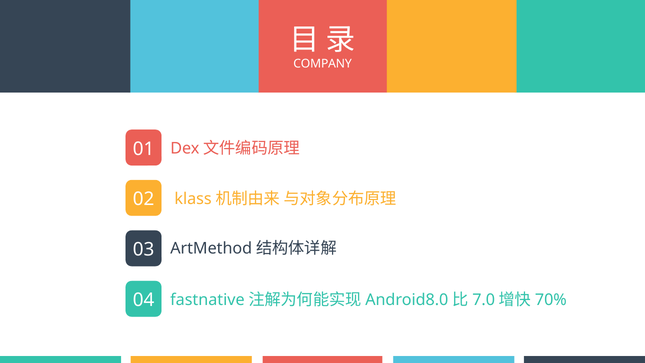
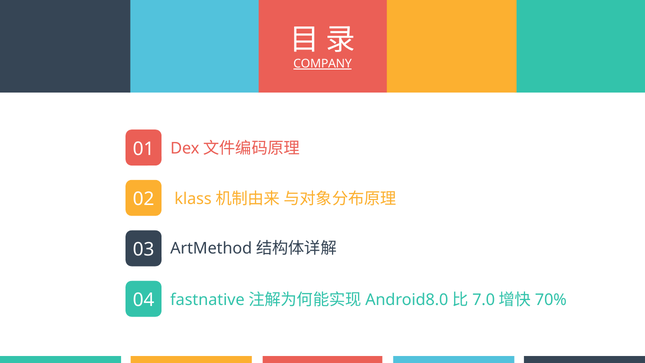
COMPANY underline: none -> present (323, 64)
